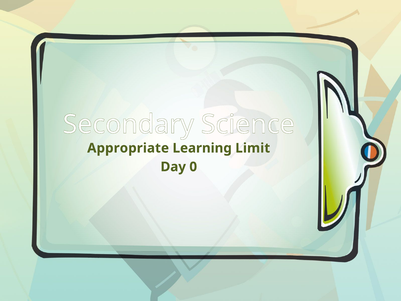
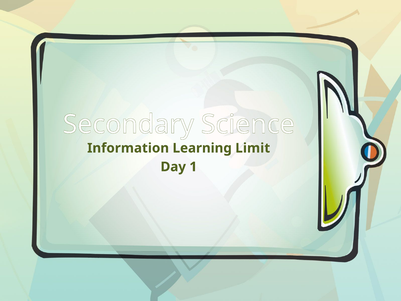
Appropriate: Appropriate -> Information (128, 148)
0: 0 -> 1 (193, 167)
